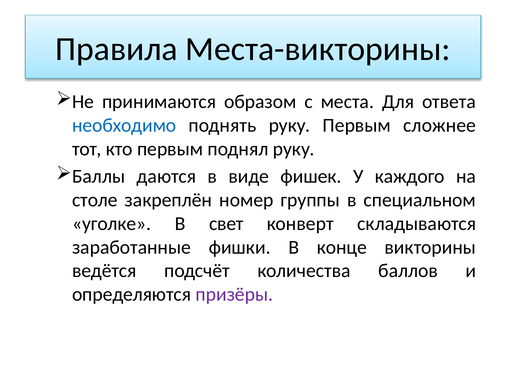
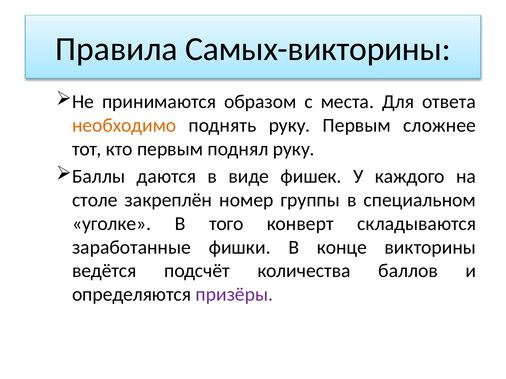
Места-викторины: Места-викторины -> Самых-викторины (318, 49)
необходимо colour: blue -> orange (124, 125)
свет: свет -> того (226, 224)
